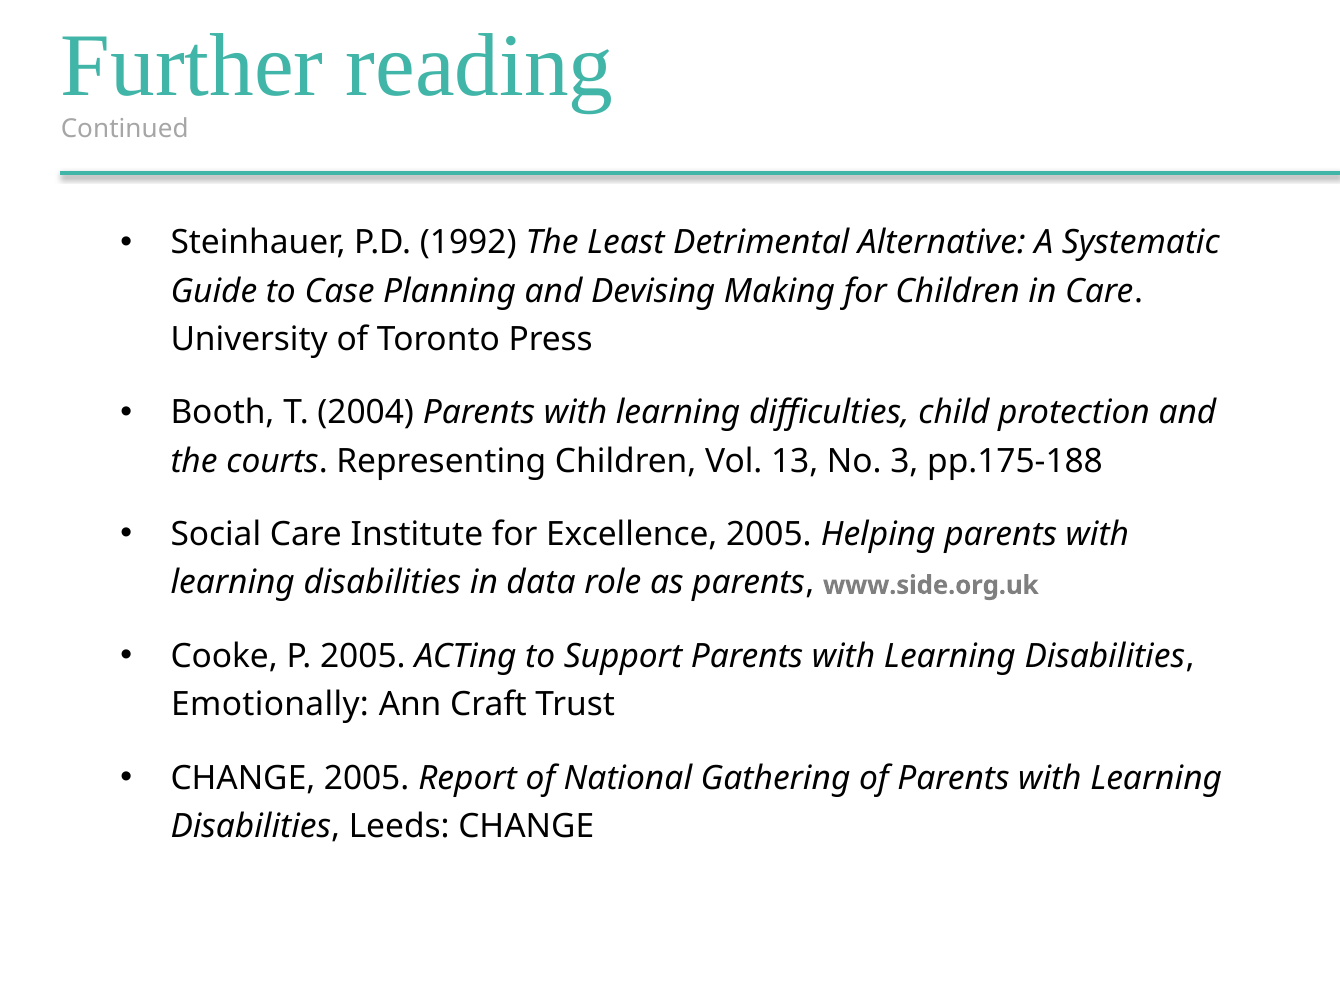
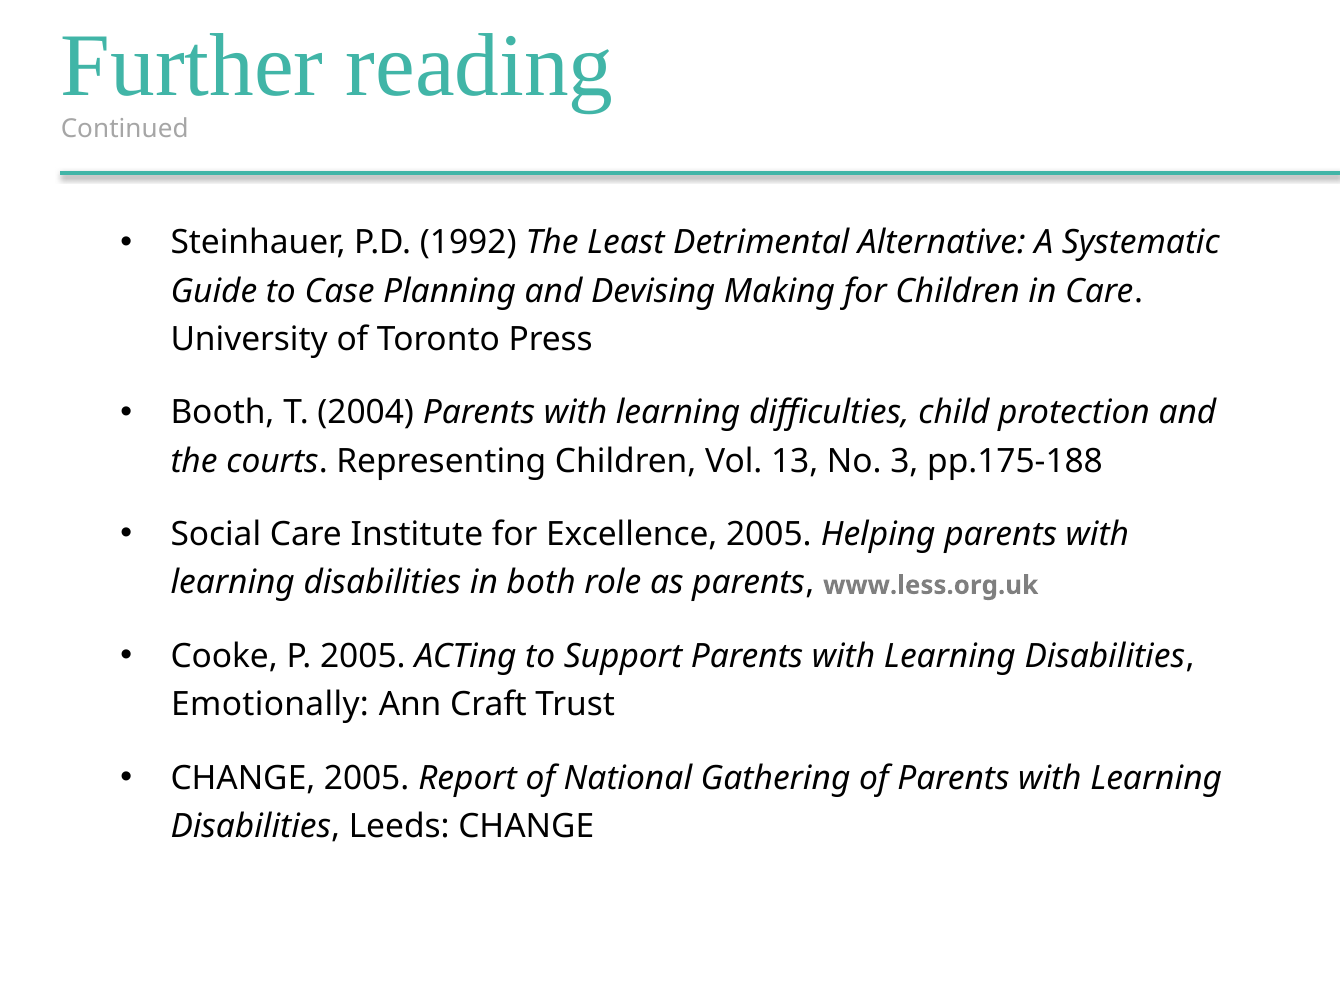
data: data -> both (541, 583)
www.side.org.uk: www.side.org.uk -> www.less.org.uk (931, 585)
